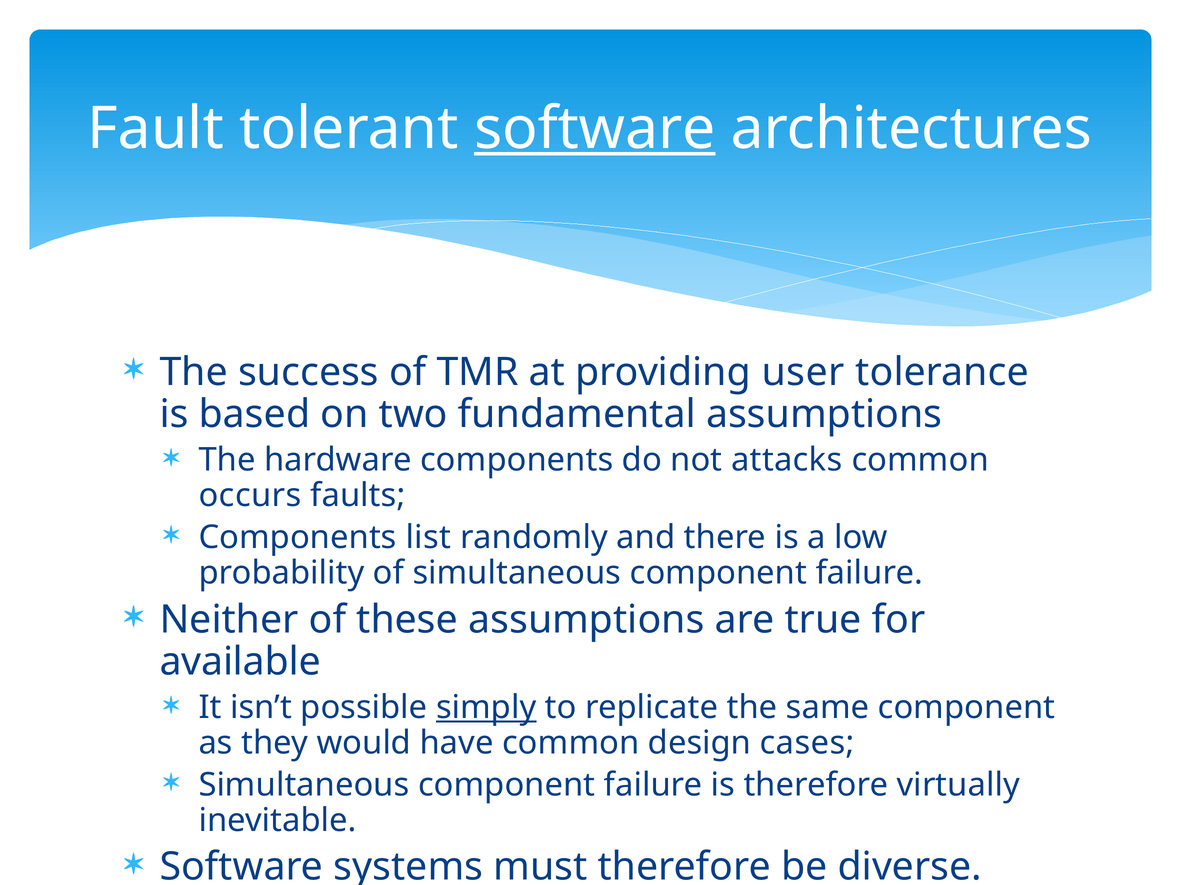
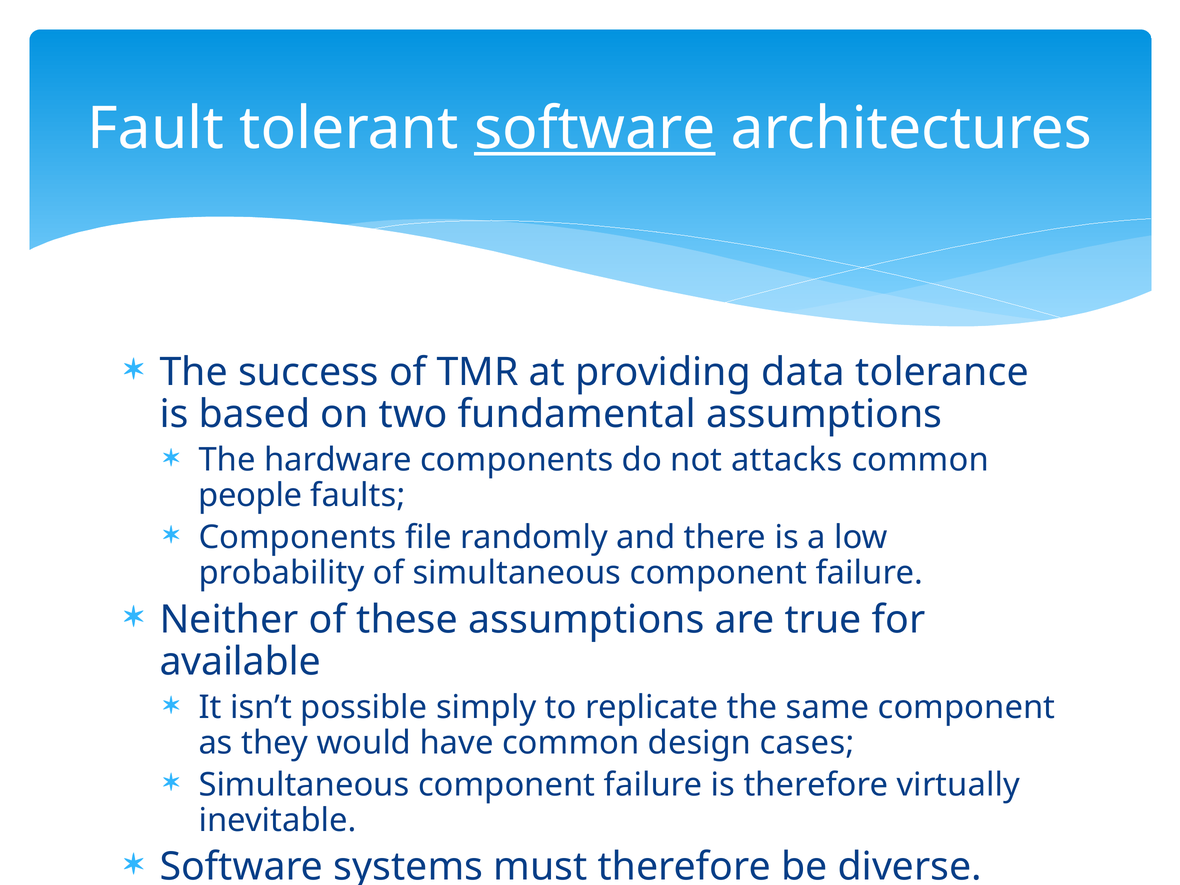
user: user -> data (803, 372)
occurs: occurs -> people (250, 495)
list: list -> file (428, 537)
simply underline: present -> none (486, 707)
